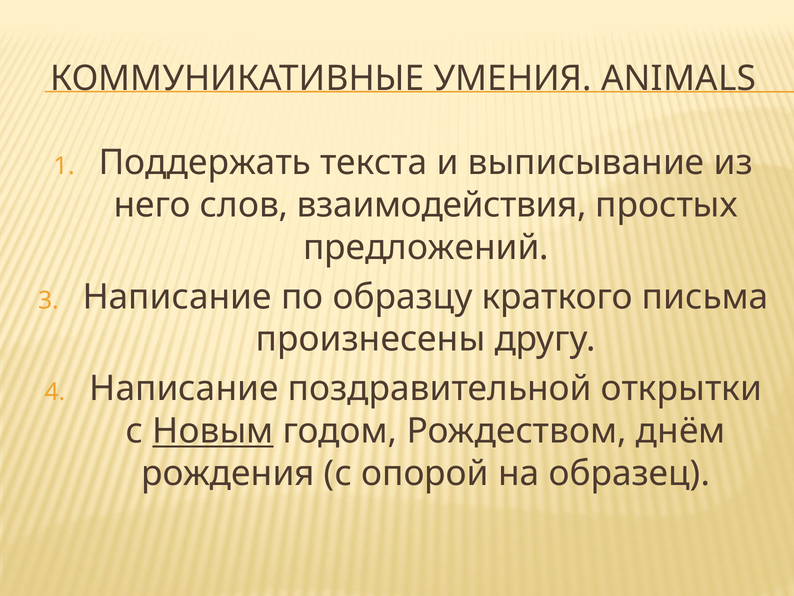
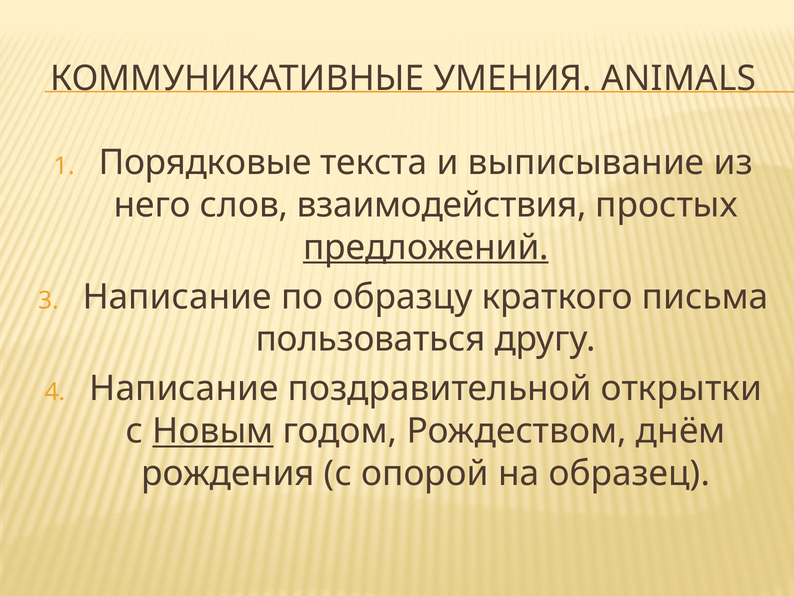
Поддержать: Поддержать -> Порядковые (205, 163)
предложений underline: none -> present (426, 247)
произнесены: произнесены -> пользоваться (371, 339)
